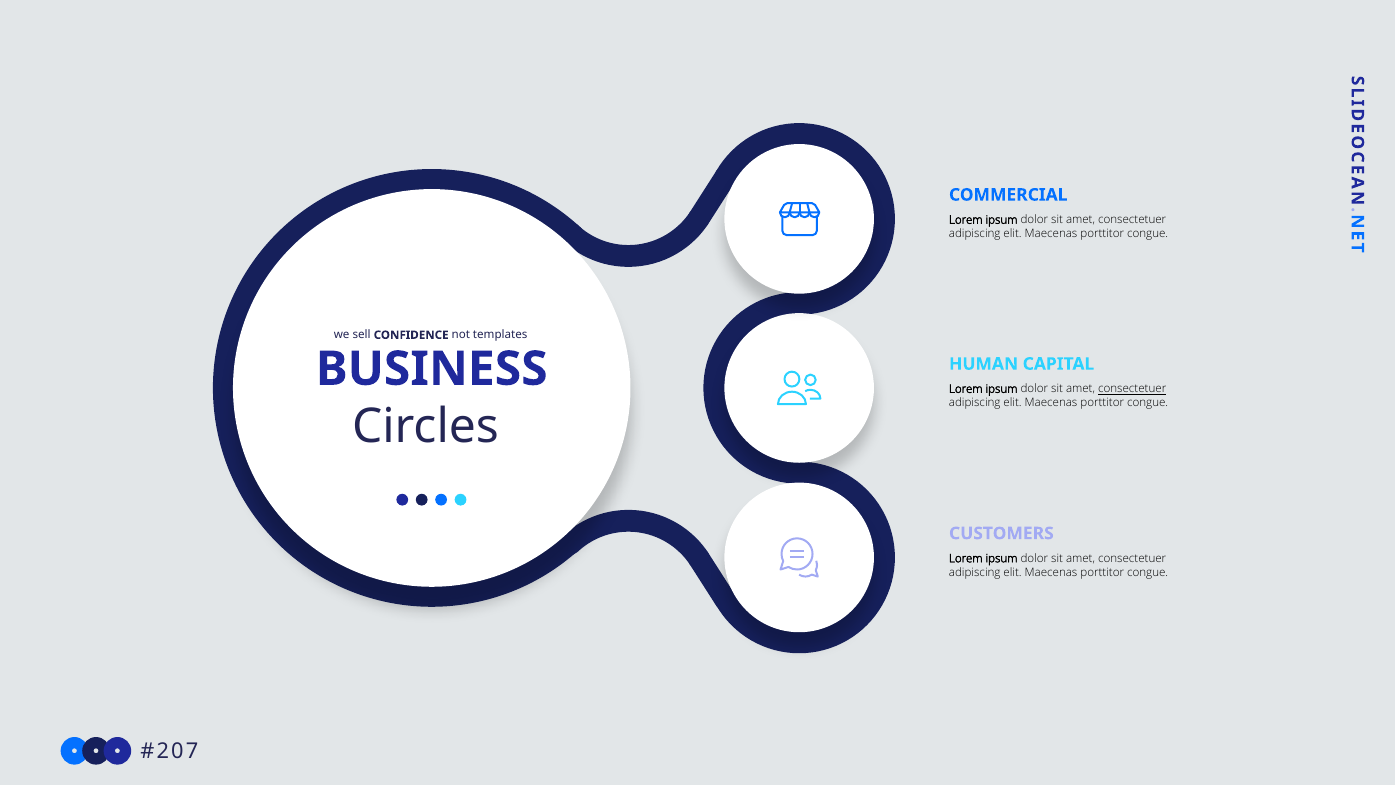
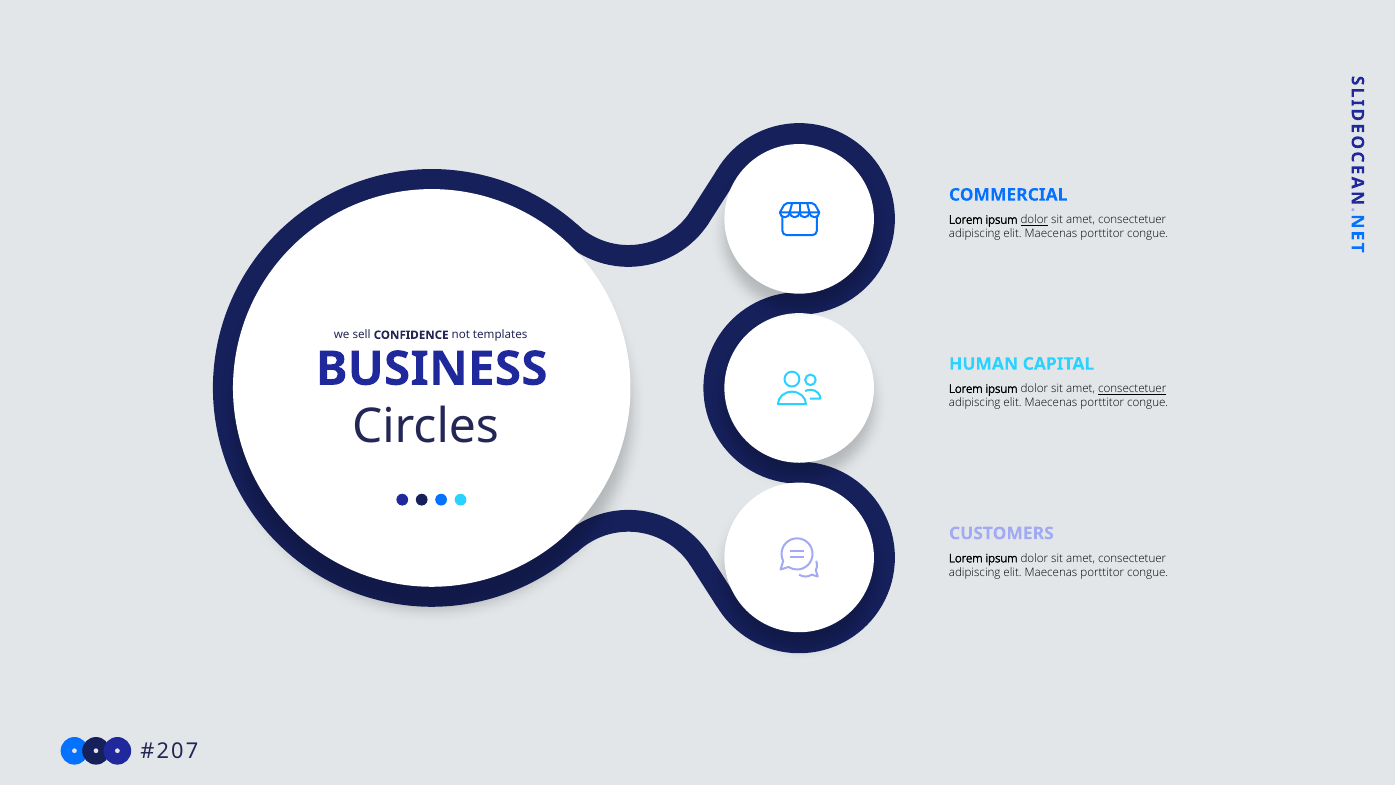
dolor underline: none -> present (1034, 220)
